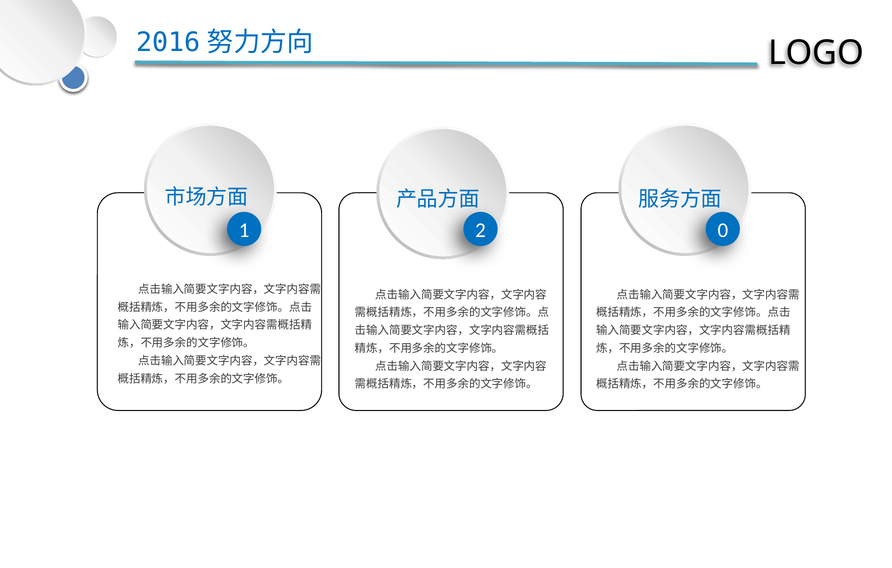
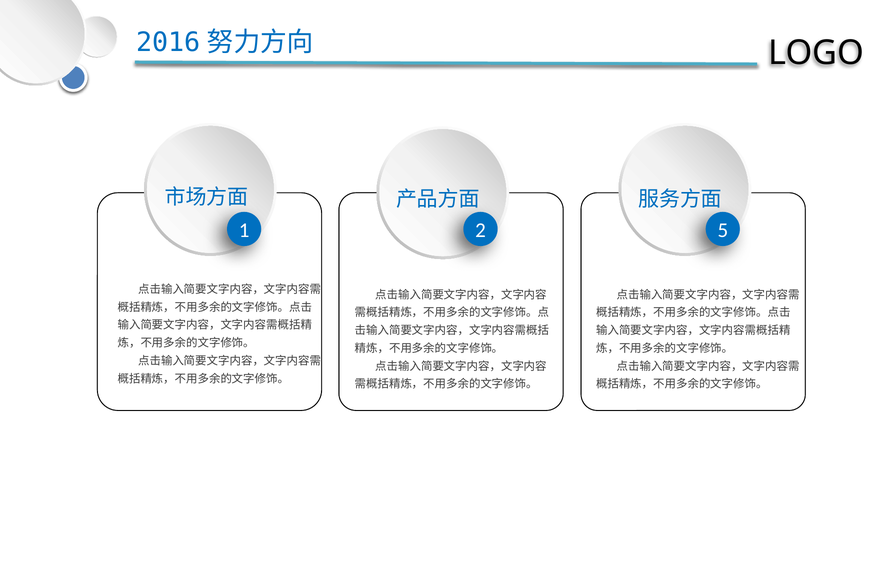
0: 0 -> 5 (723, 230)
